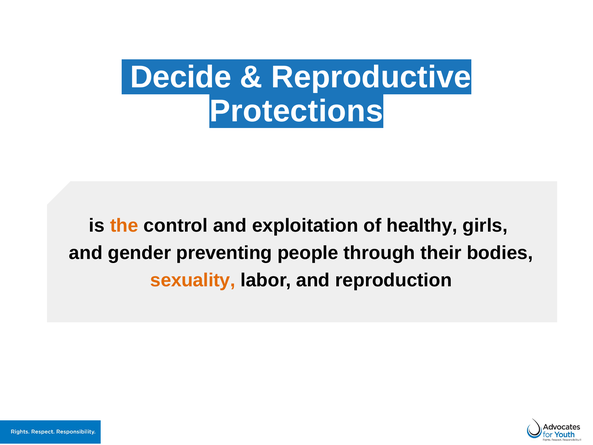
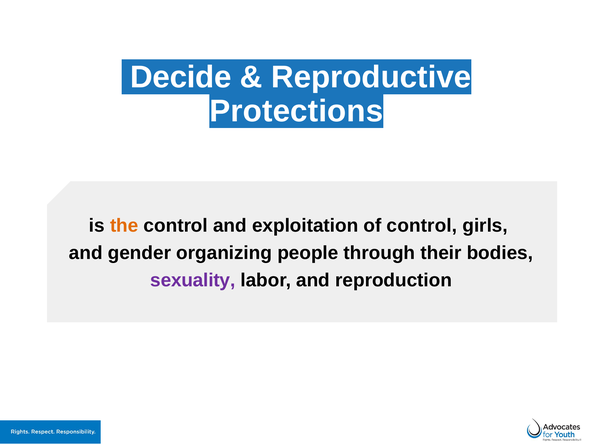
of healthy: healthy -> control (422, 225)
preventing: preventing -> organizing (224, 253)
sexuality colour: orange -> purple (193, 280)
